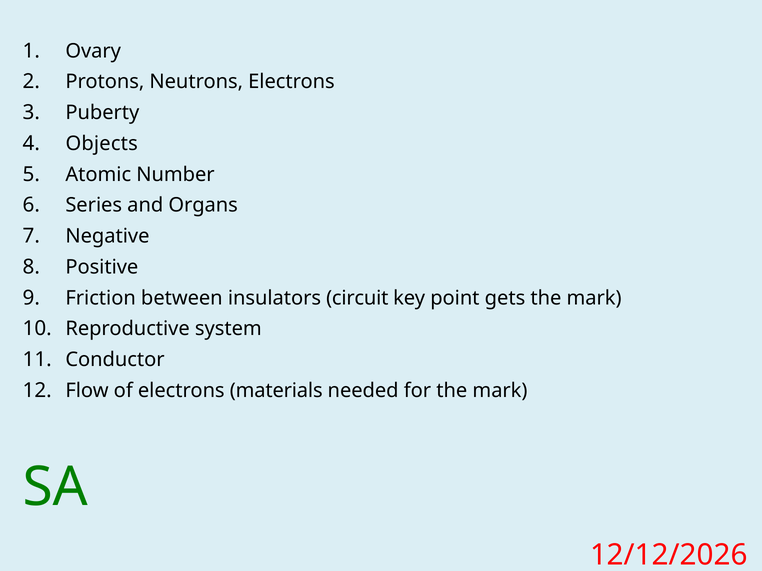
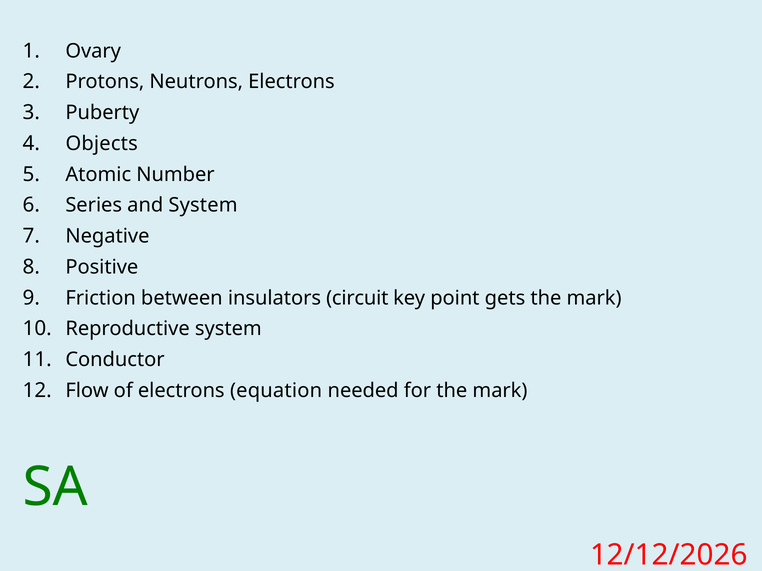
and Organs: Organs -> System (203, 205)
materials: materials -> equation (276, 391)
